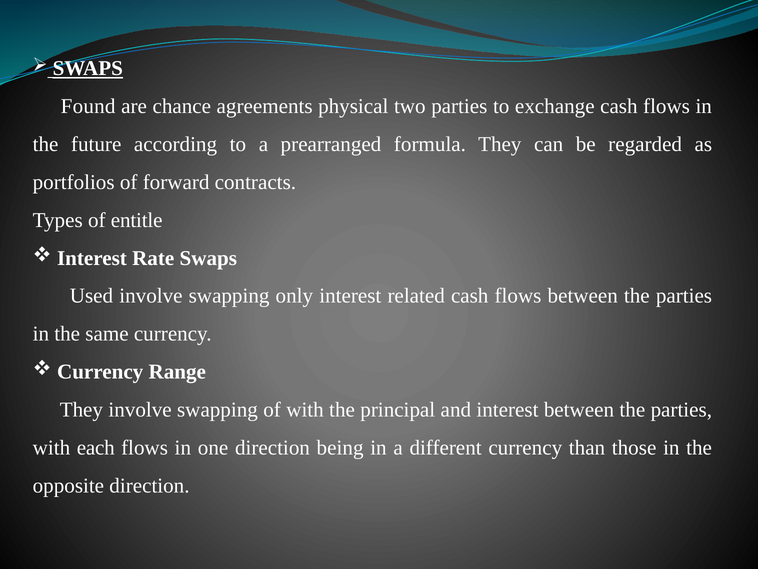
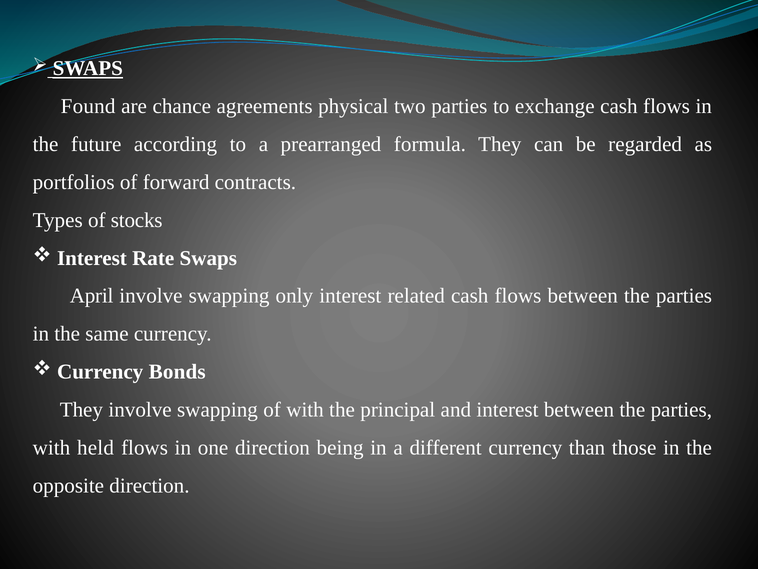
entitle: entitle -> stocks (137, 220)
Used: Used -> April (92, 296)
Range: Range -> Bonds (177, 372)
each: each -> held (96, 447)
